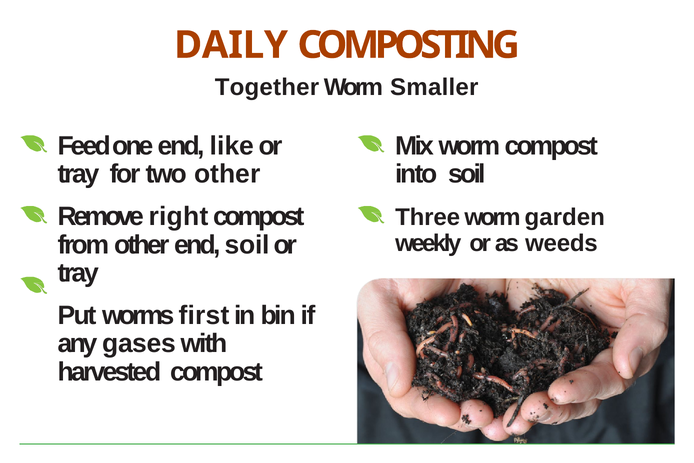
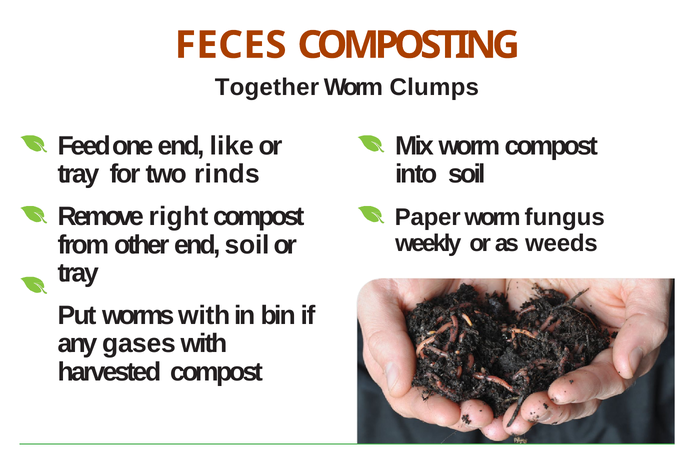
DAILY: DAILY -> FECES (231, 45)
Smaller: Smaller -> Clumps (434, 87)
two other: other -> rinds (227, 174)
Three: Three -> Paper (428, 217)
garden: garden -> fungus (565, 217)
worms first: first -> with (205, 315)
